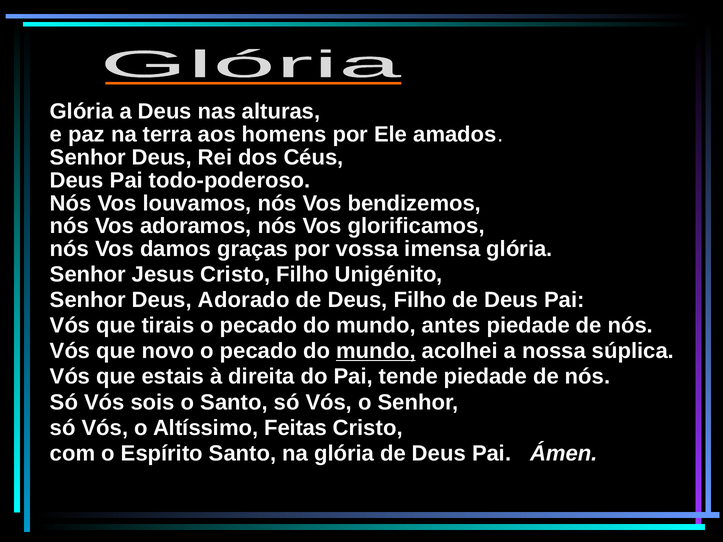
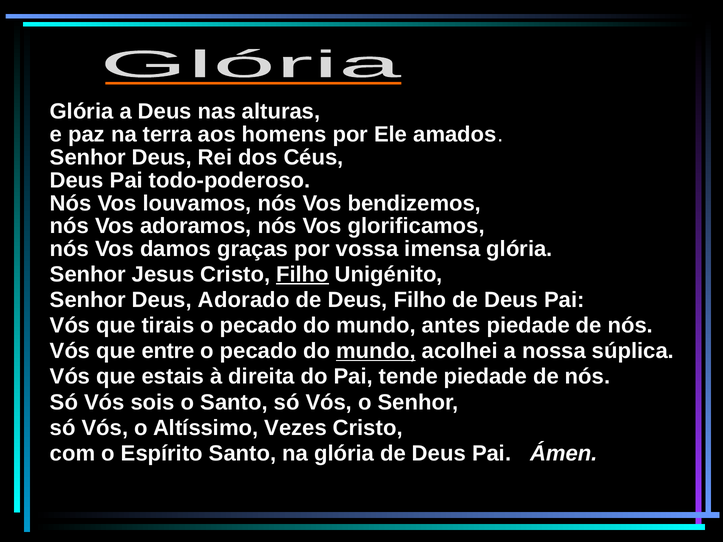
Filho underline: none -> present (303, 274)
novo: novo -> entre (168, 351)
Feitas: Feitas -> Vezes (296, 428)
